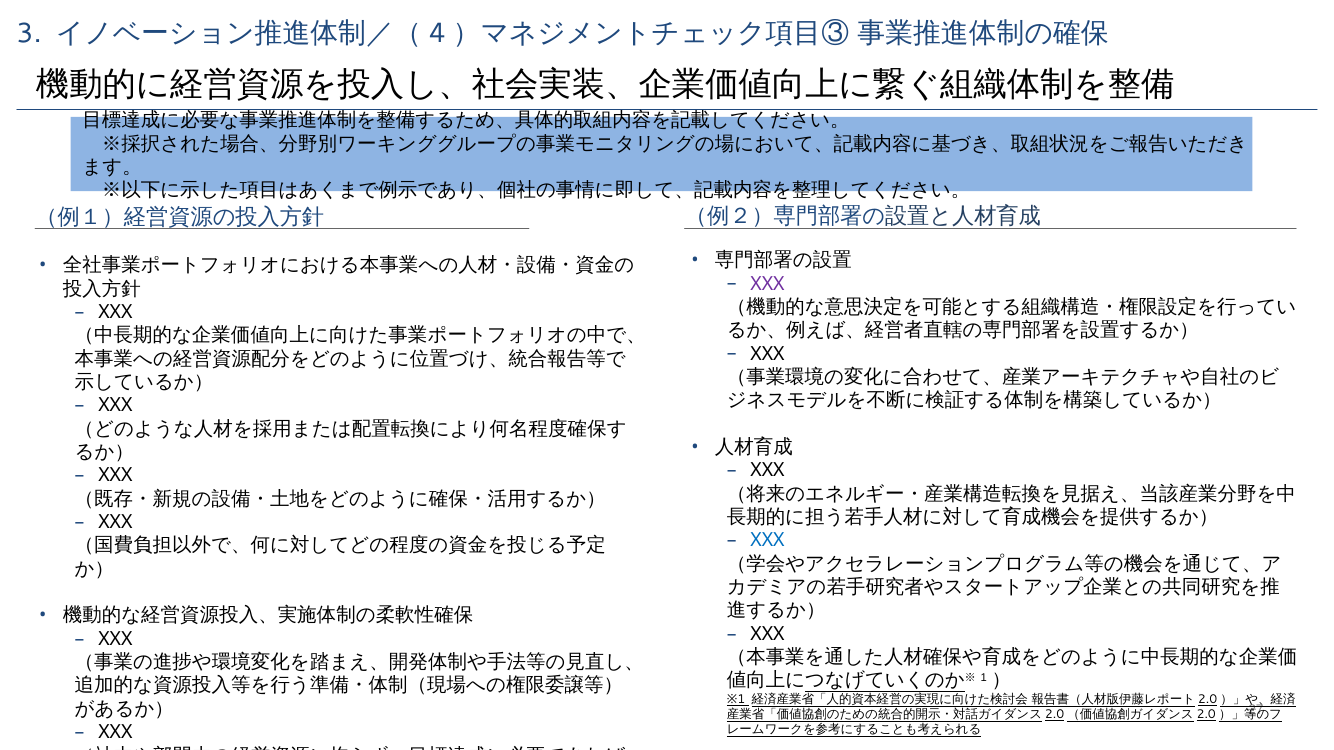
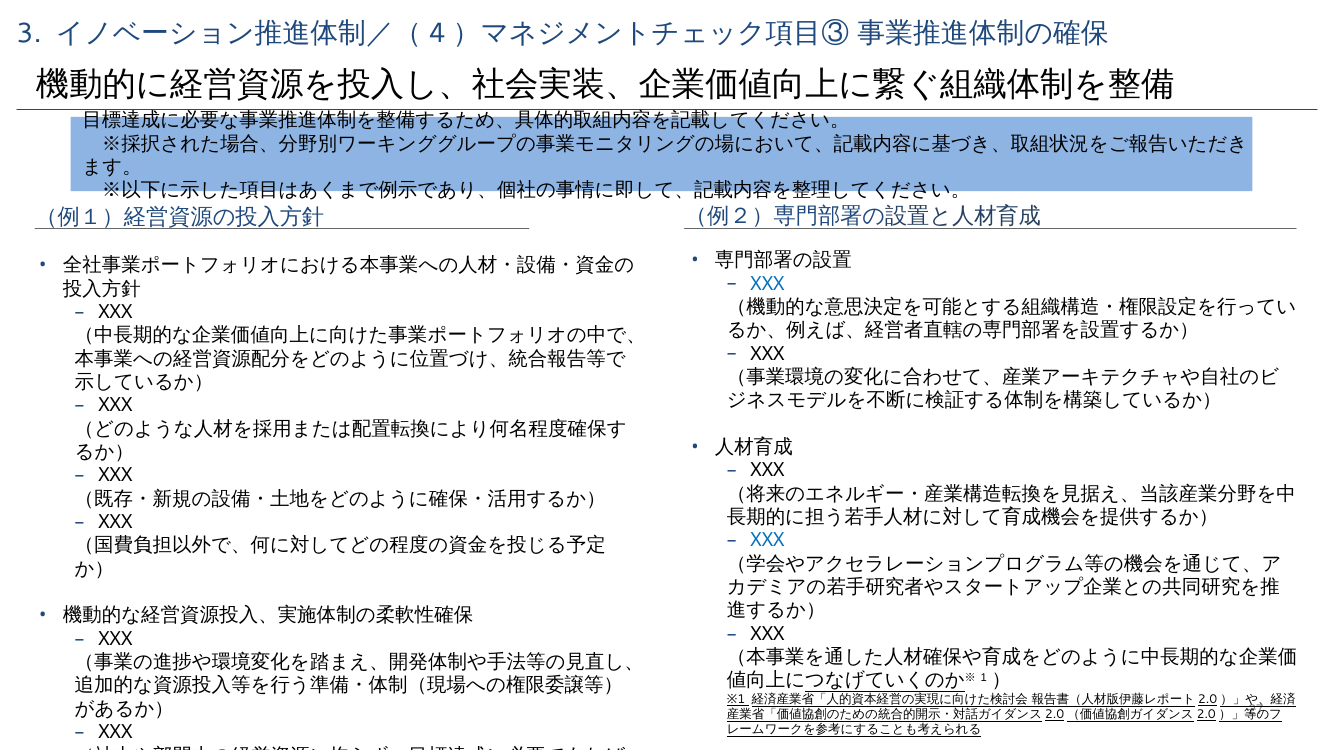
XXX colour: purple -> blue (768, 284)
